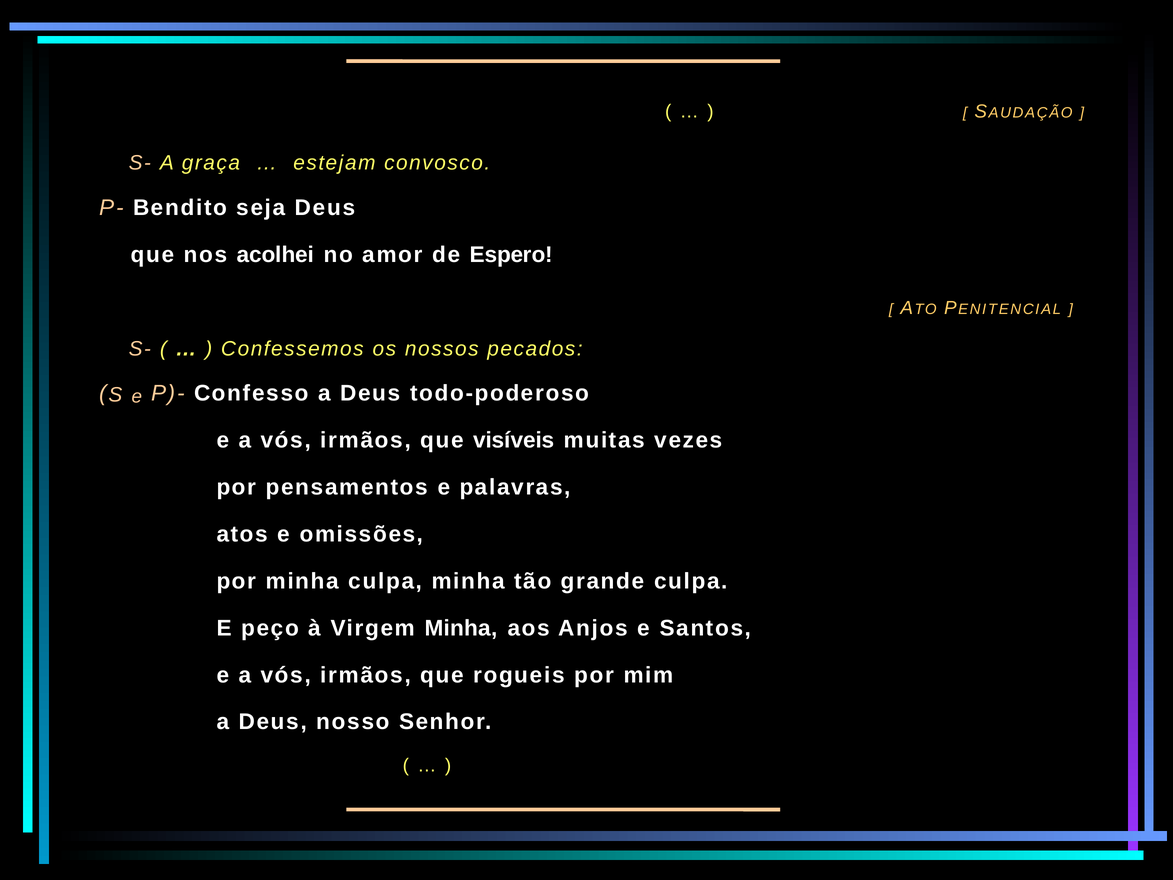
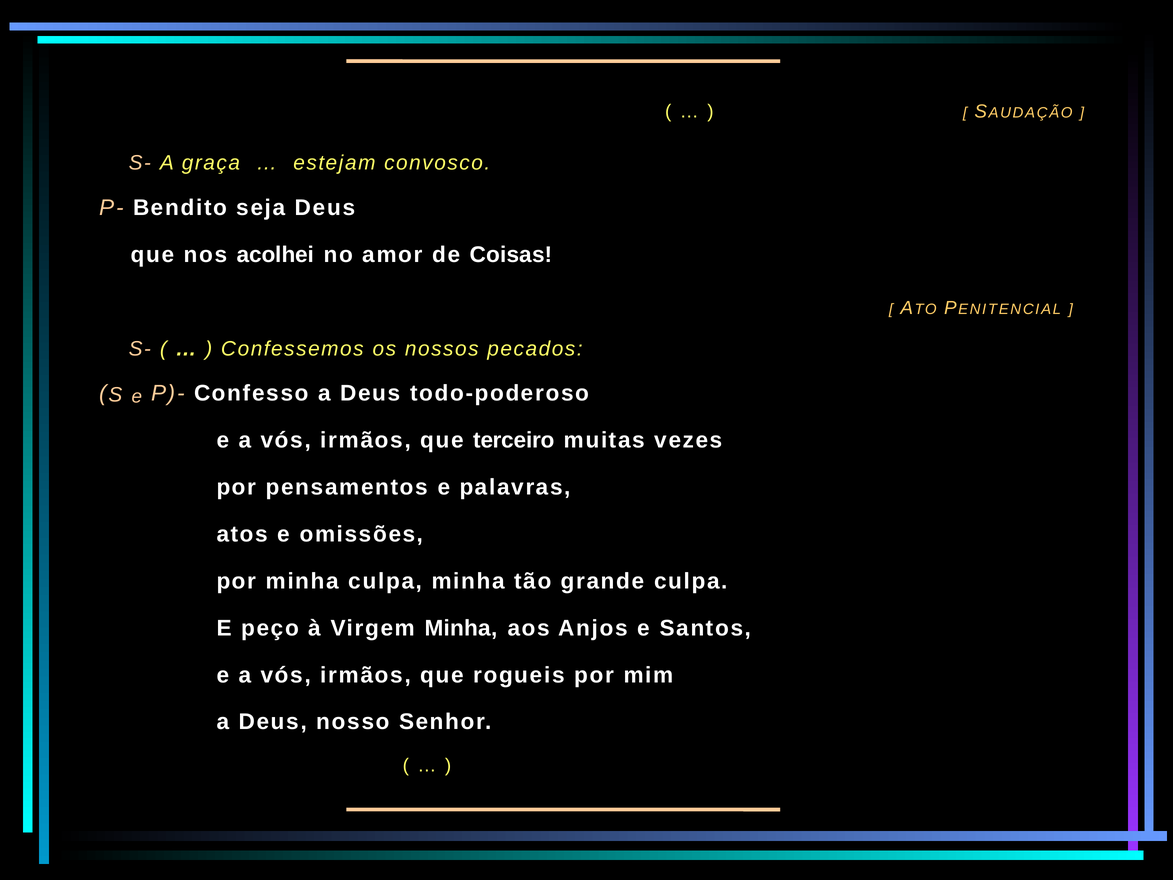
Espero: Espero -> Coisas (511, 255)
visíveis: visíveis -> terceiro (514, 440)
